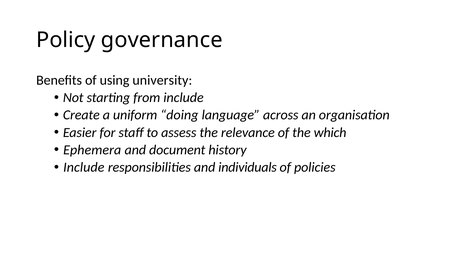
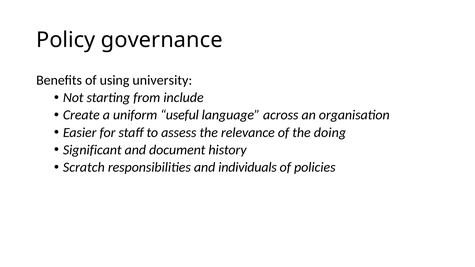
doing: doing -> useful (180, 115)
which: which -> doing (330, 133)
Ephemera: Ephemera -> Significant (92, 150)
Include: Include -> Scratch (84, 167)
